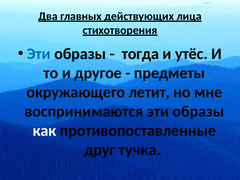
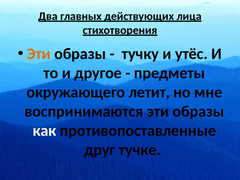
Эти colour: blue -> orange (39, 54)
тогда: тогда -> тучку (140, 54)
тучка: тучка -> тучке (140, 150)
